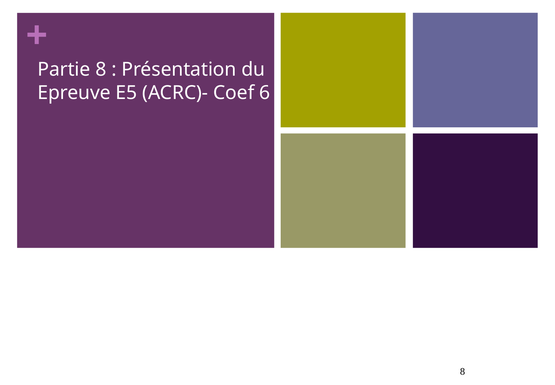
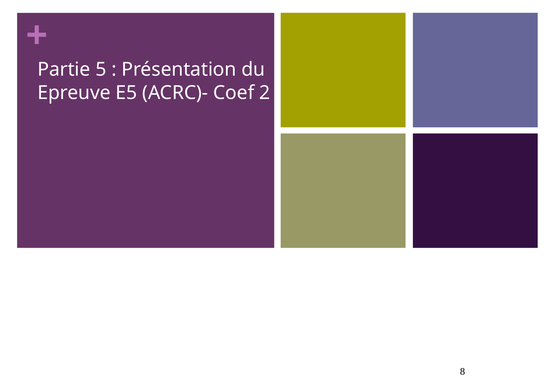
Partie 8: 8 -> 5 (101, 69)
6: 6 -> 2 (265, 92)
